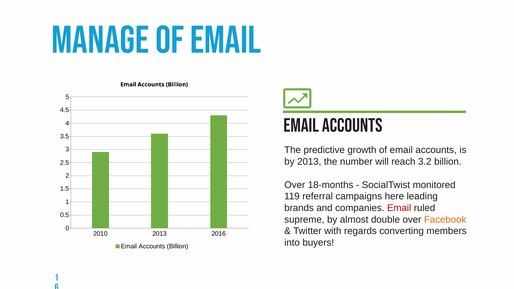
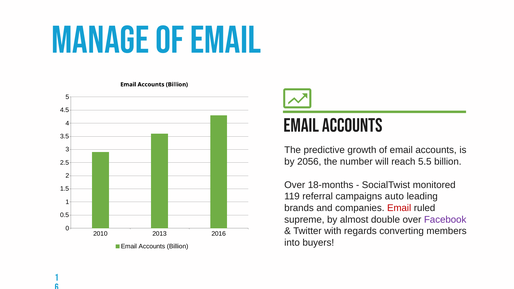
by 2013: 2013 -> 2056 (309, 162)
3.2: 3.2 -> 5.5 (425, 162)
here: here -> auto (394, 196)
Facebook colour: orange -> purple (445, 220)
